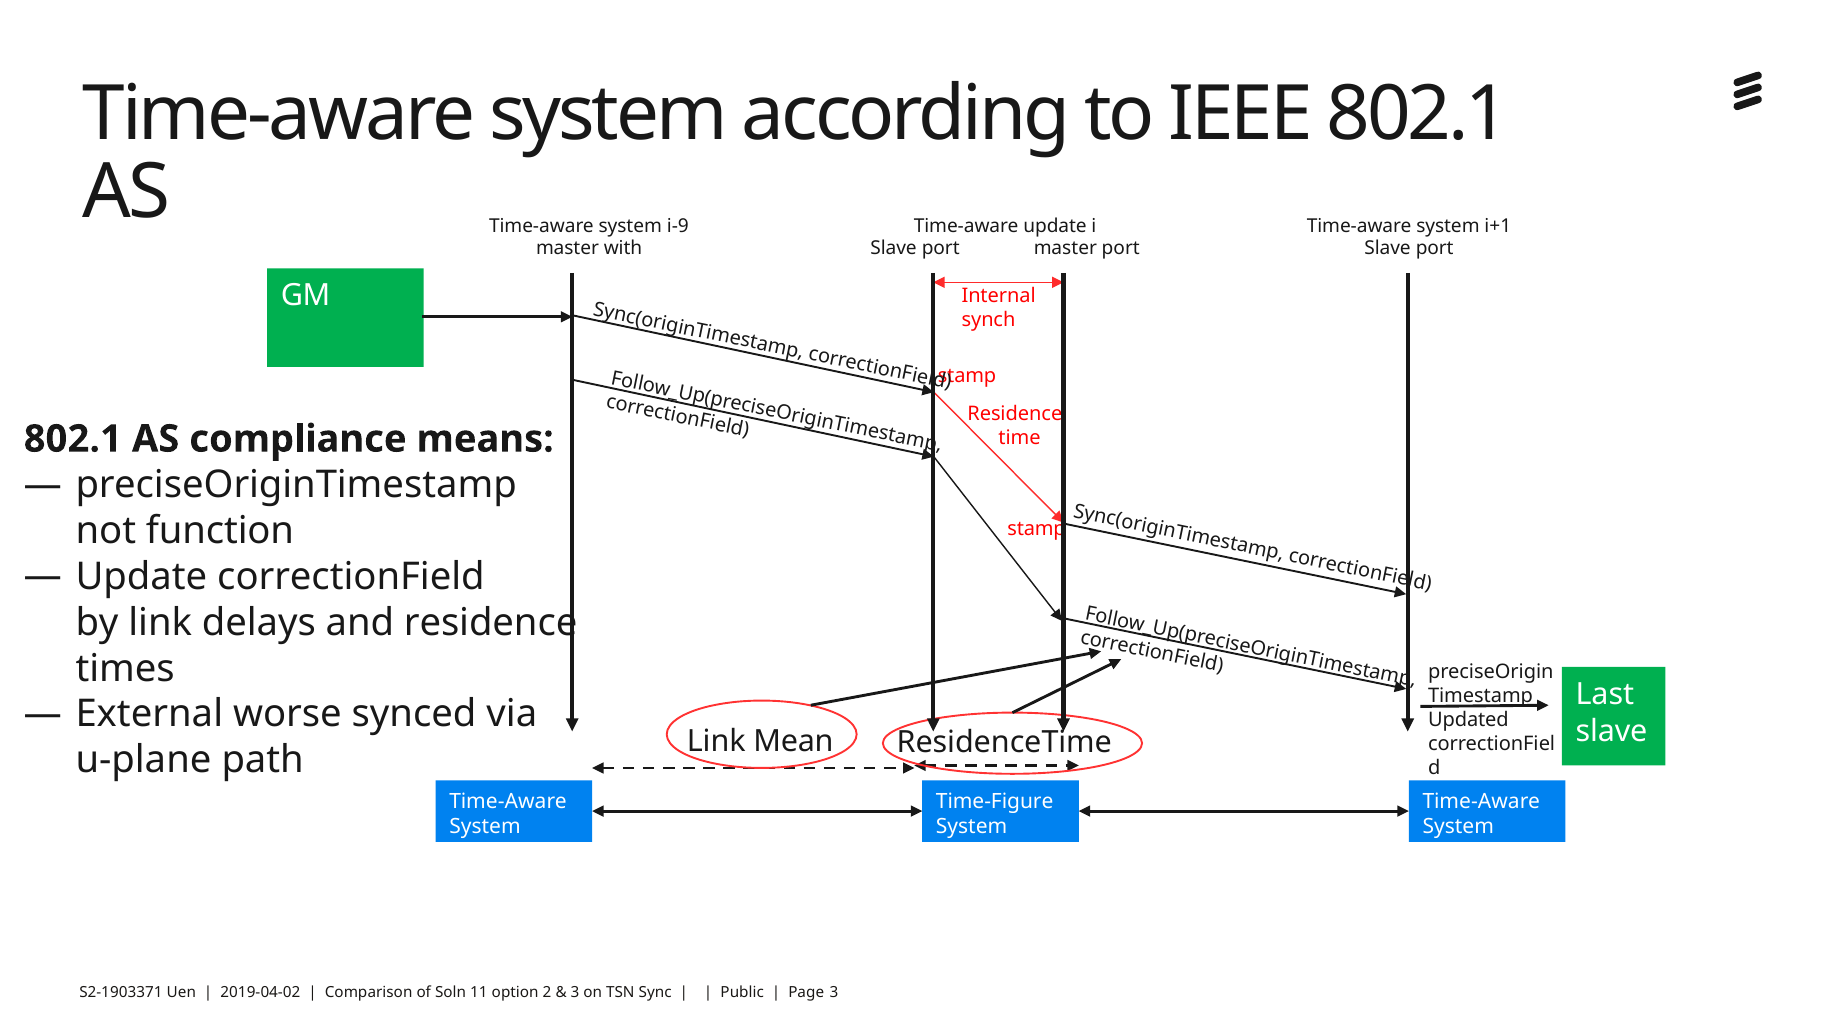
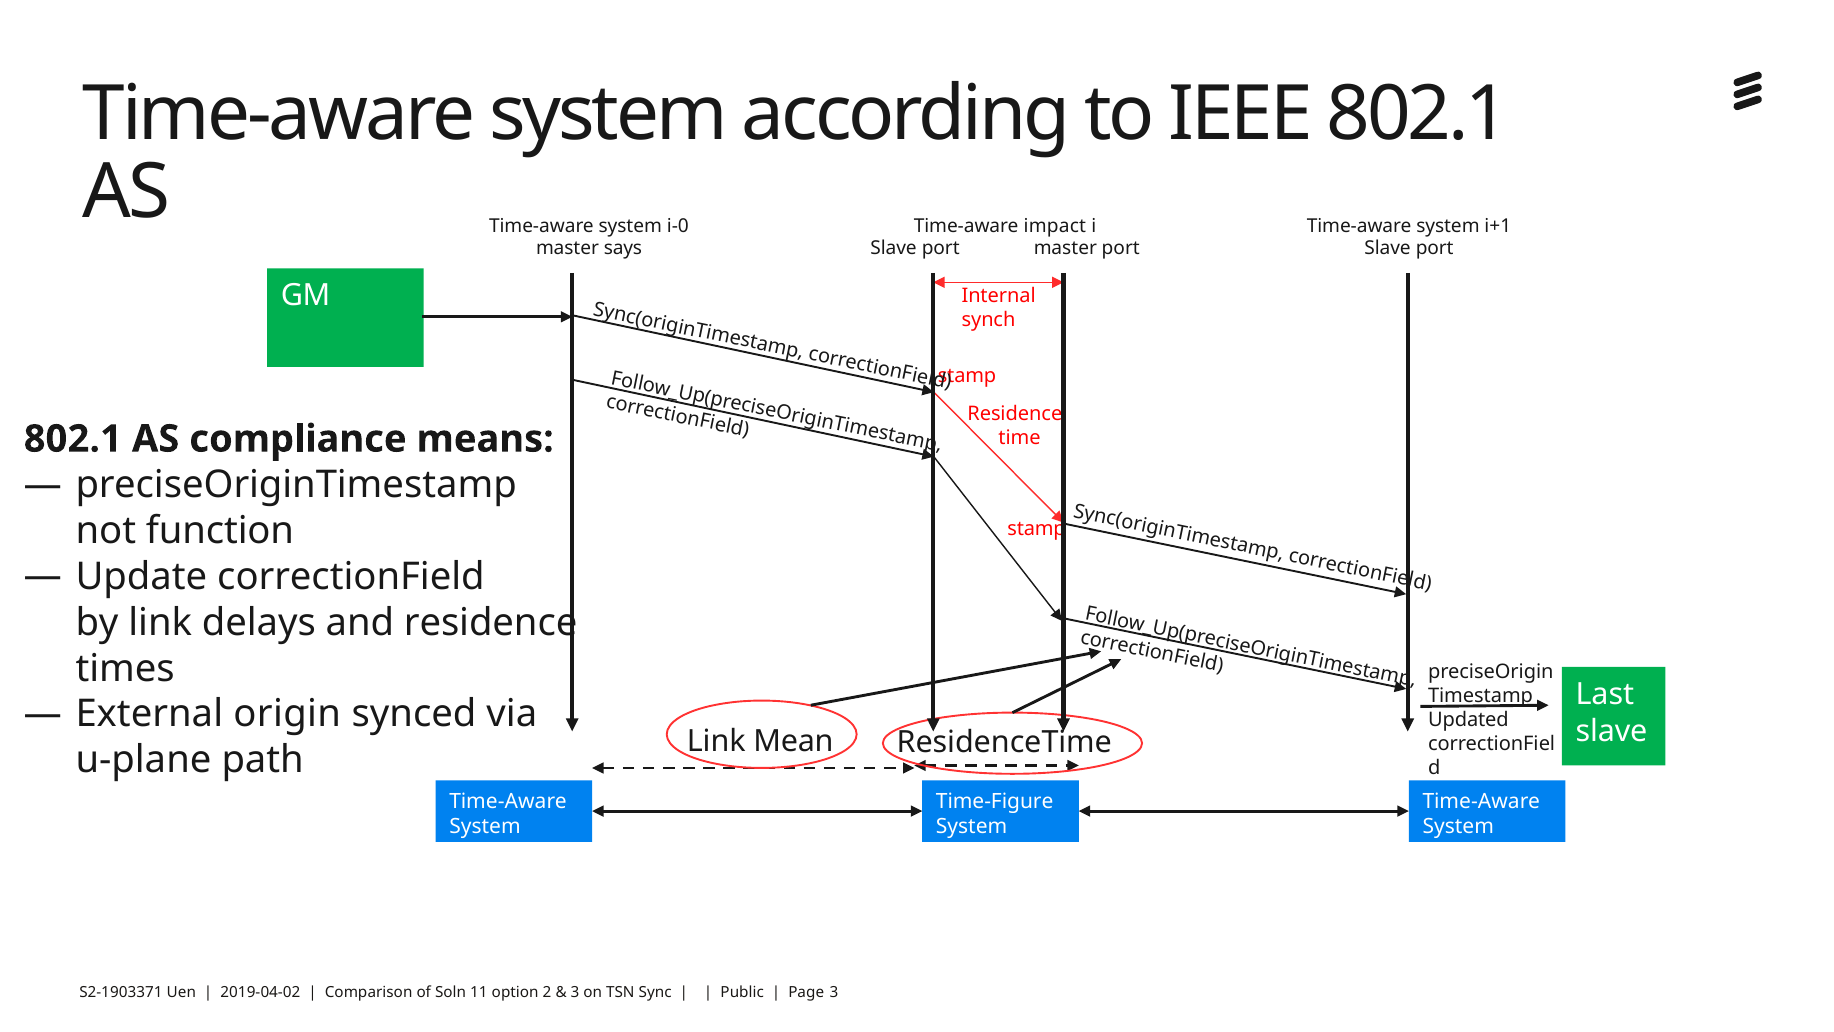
i-9: i-9 -> i-0 (678, 226)
Time-aware update: update -> impact (1055, 226)
with: with -> says (623, 249)
worse: worse -> origin (287, 714)
